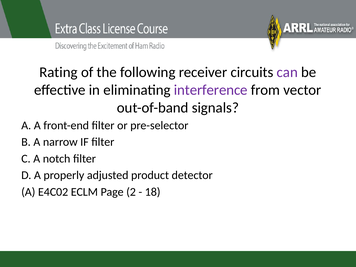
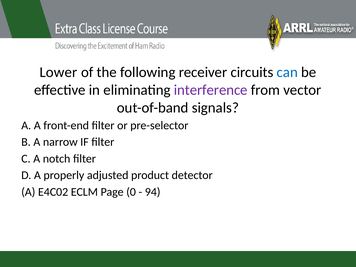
Rating: Rating -> Lower (58, 72)
can colour: purple -> blue (287, 72)
2: 2 -> 0 (131, 192)
18: 18 -> 94 (153, 192)
